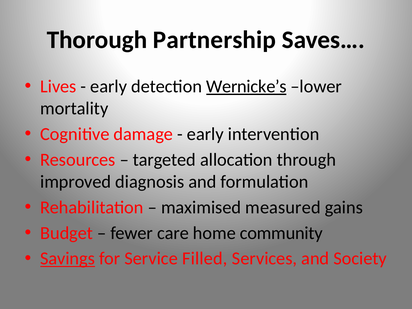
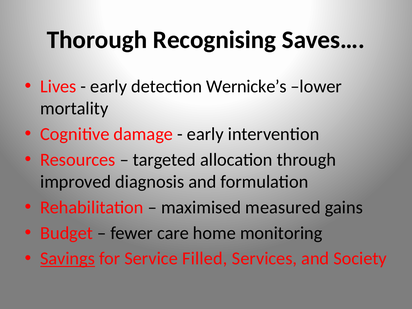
Partnership: Partnership -> Recognising (215, 40)
Wernicke’s underline: present -> none (246, 86)
community: community -> monitoring (281, 233)
